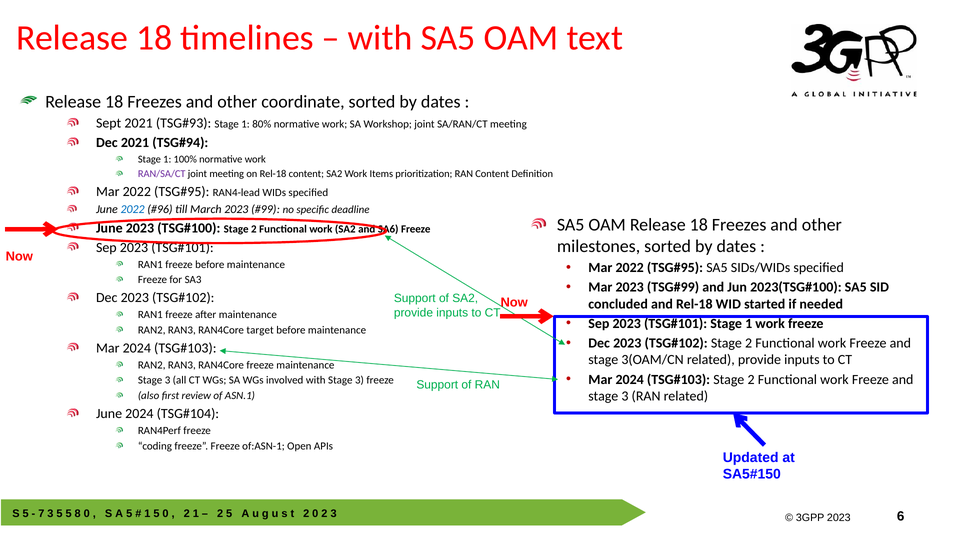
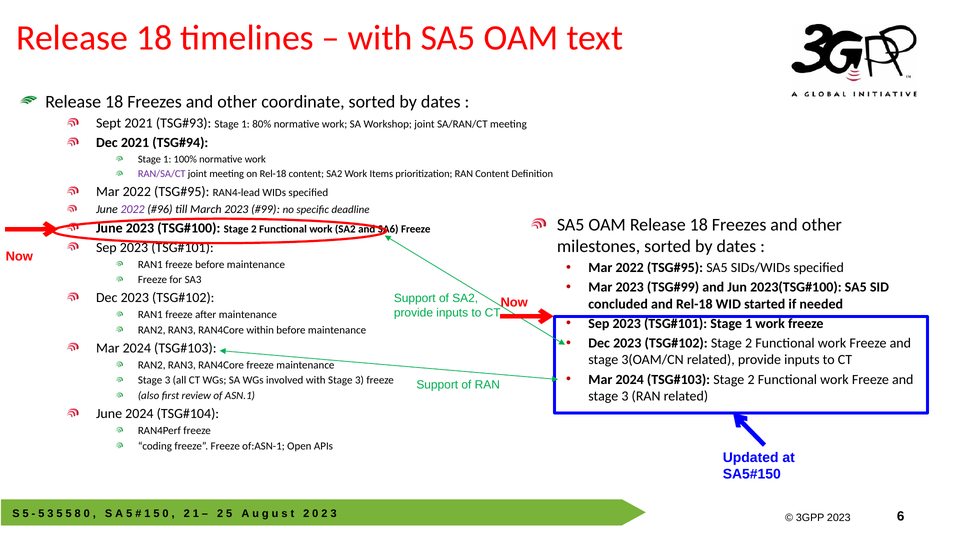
2022 colour: blue -> purple (133, 209)
target: target -> within (260, 330)
7: 7 -> 5 (41, 513)
